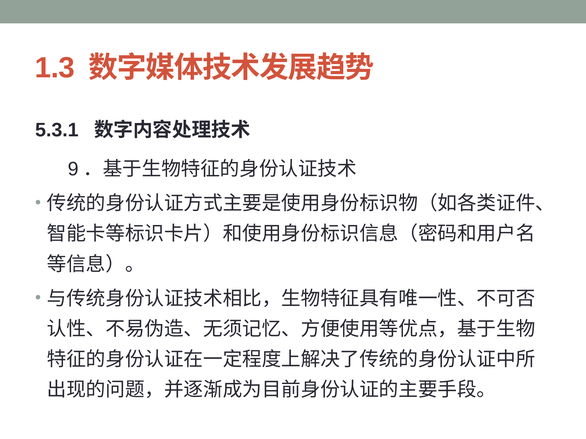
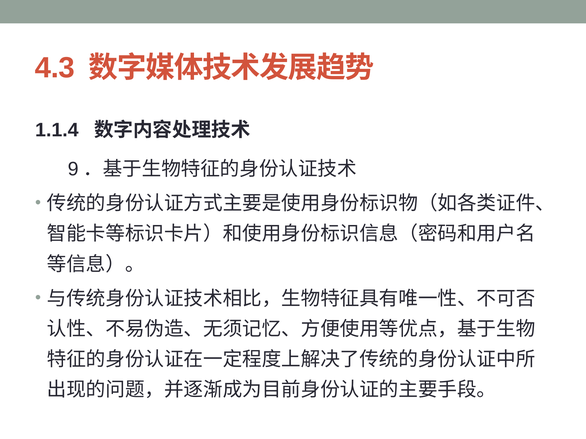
1.3: 1.3 -> 4.3 (55, 68)
5.3.1: 5.3.1 -> 1.1.4 (57, 130)
